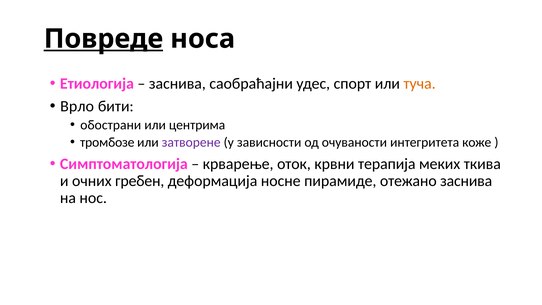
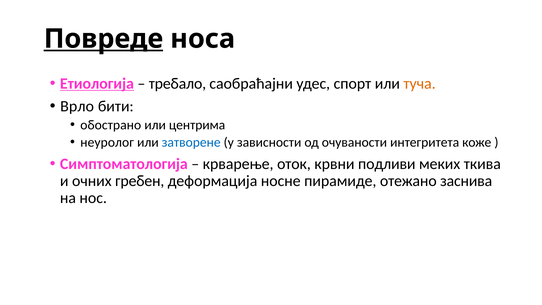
Етиологија underline: none -> present (97, 83)
заснива: заснива -> требало (177, 83)
обострани: обострани -> обострано (111, 125)
тромбозе: тромбозе -> неуролог (107, 142)
затворене colour: purple -> blue (191, 142)
терапија: терапија -> подливи (387, 164)
